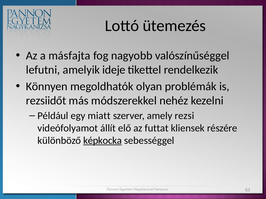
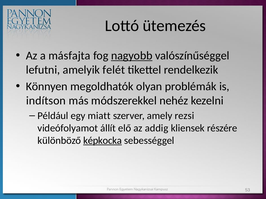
nagyobb underline: none -> present (132, 56)
ideje: ideje -> felét (114, 70)
rezsiidőt: rezsiidőt -> indítson (46, 101)
futtat: futtat -> addig (157, 128)
